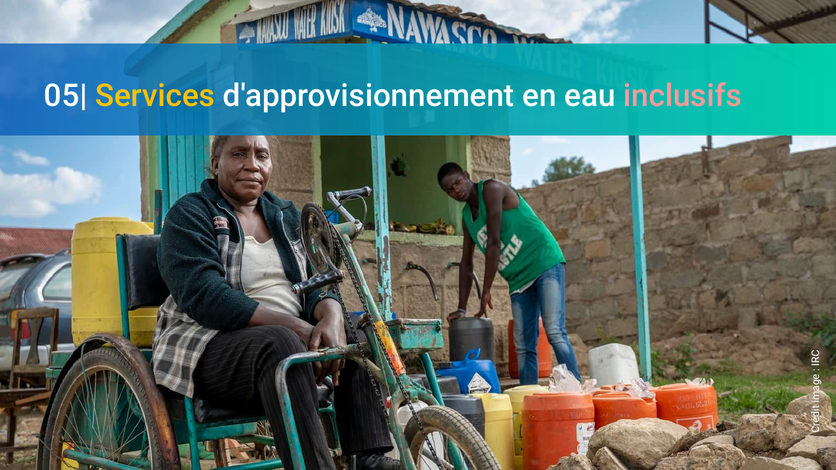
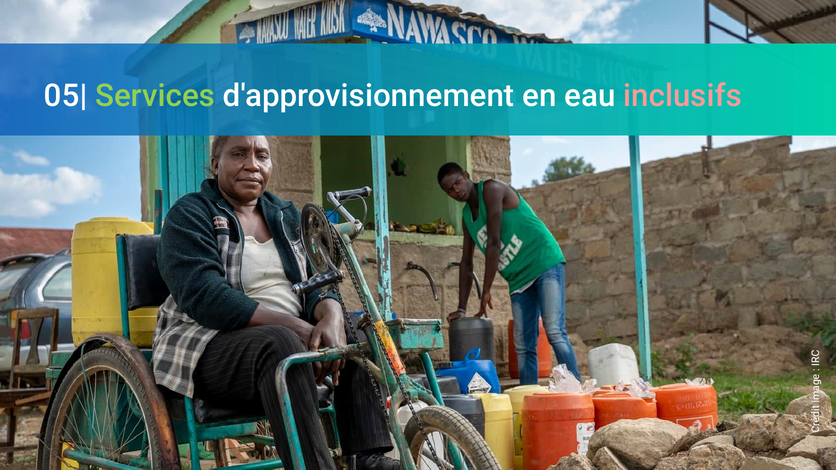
Services colour: yellow -> light green (155, 96)
